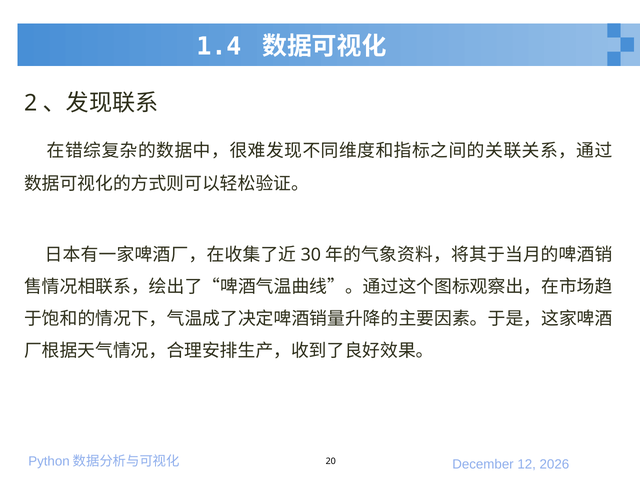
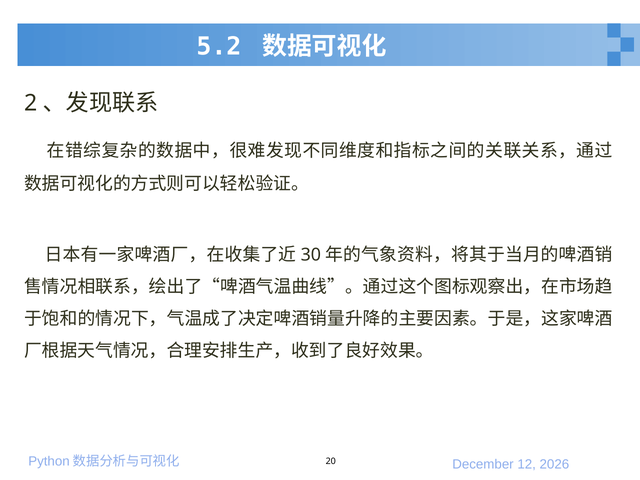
1.4: 1.4 -> 5.2 (219, 46)
